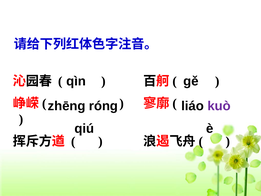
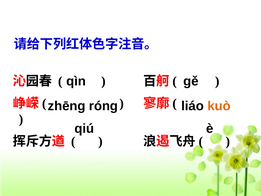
kuò colour: purple -> orange (219, 106)
